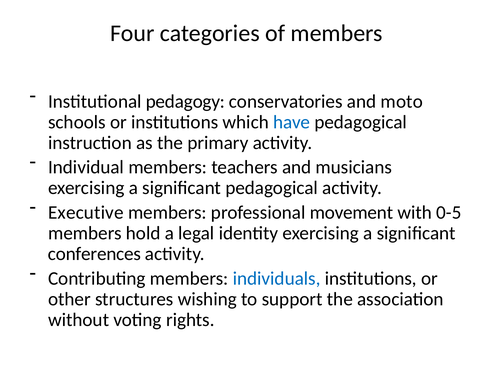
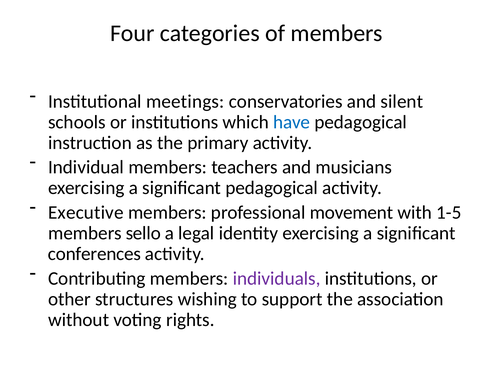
pedagogy: pedagogy -> meetings (185, 102)
moto: moto -> silent (402, 102)
0-5: 0-5 -> 1-5 (449, 213)
hold: hold -> sello (143, 234)
individuals colour: blue -> purple (277, 279)
